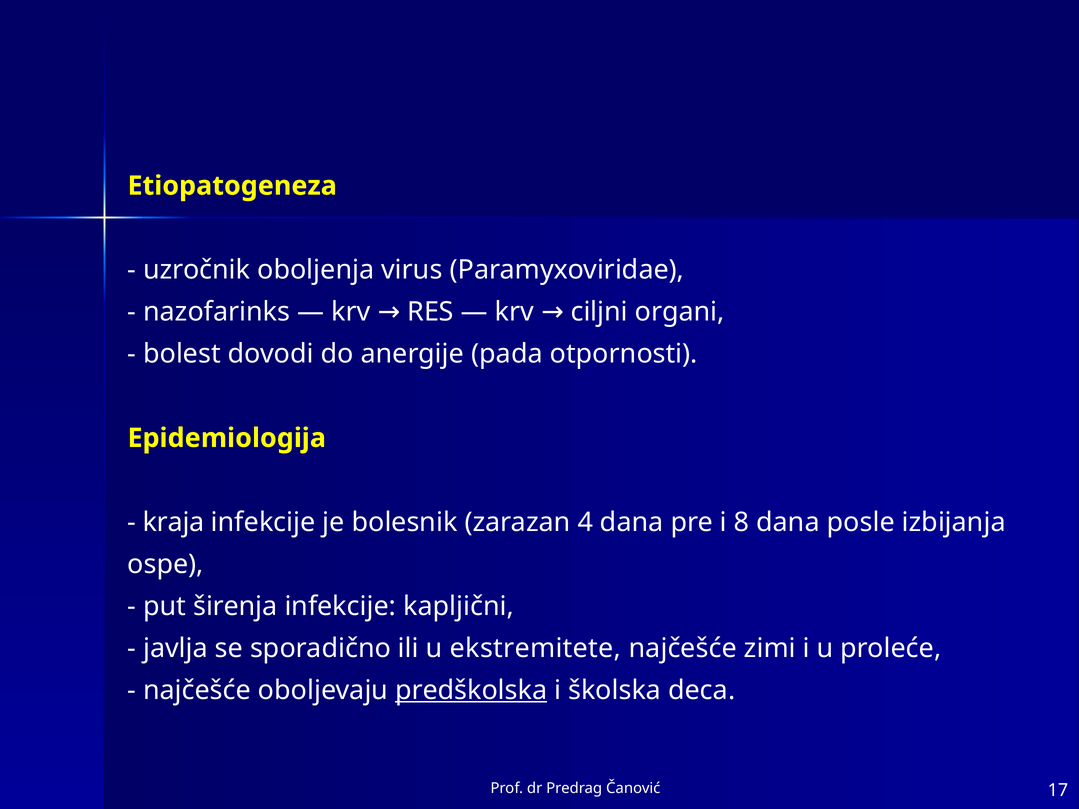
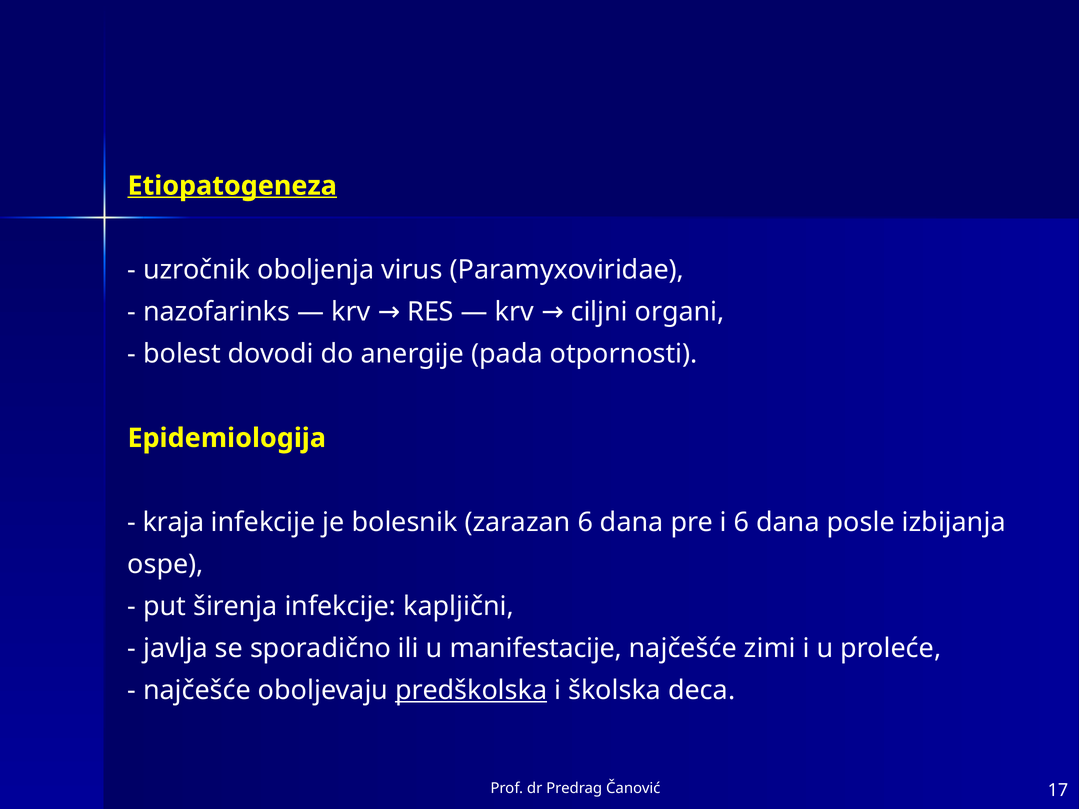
Etiopatogeneza underline: none -> present (232, 186)
zarazan 4: 4 -> 6 (585, 522)
i 8: 8 -> 6 (742, 522)
ekstremitete: ekstremitete -> manifestacije (536, 648)
